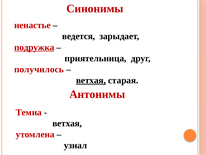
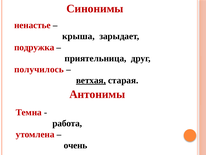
ведется: ведется -> крыша (79, 36)
подружка underline: present -> none (34, 47)
ветхая: ветхая -> работа (67, 123)
узнал: узнал -> очень (75, 145)
